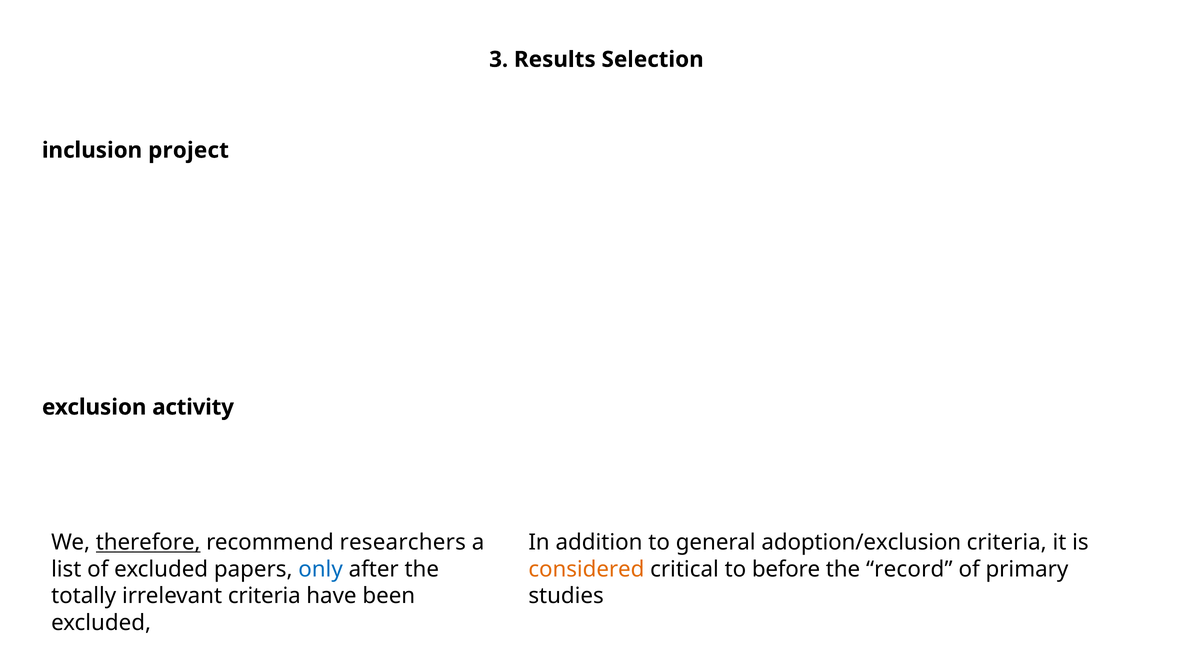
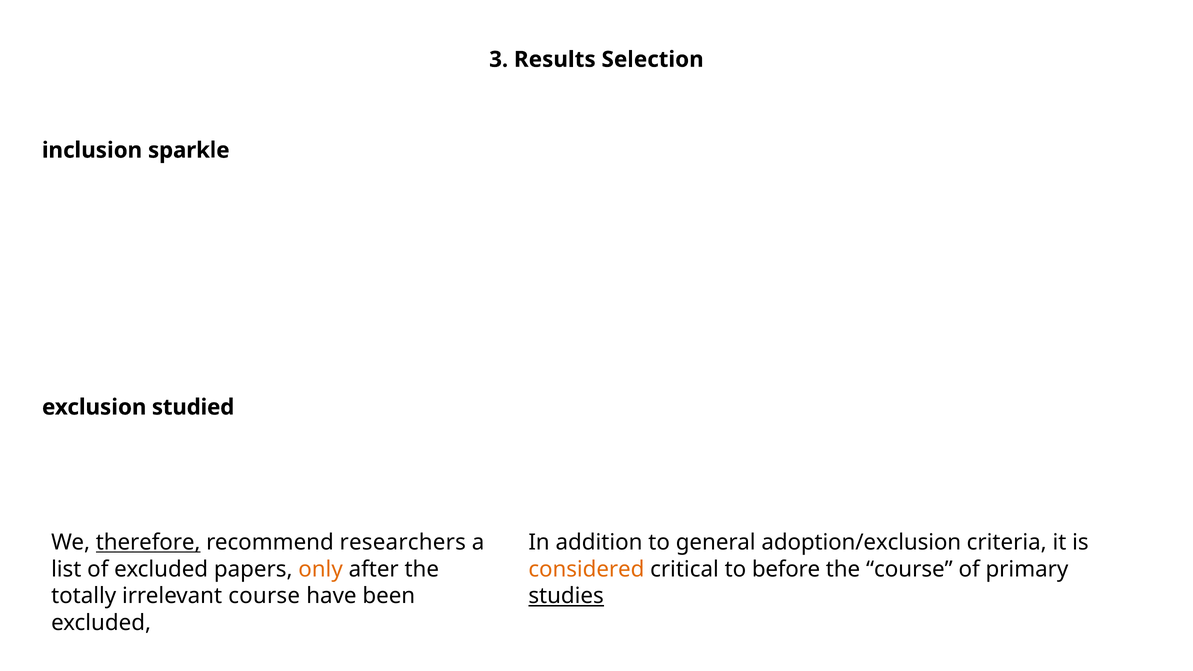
project: project -> sparkle (189, 150)
activity: activity -> studied (193, 407)
only colour: blue -> orange (321, 569)
the record: record -> course (909, 569)
irrelevant criteria: criteria -> course (264, 596)
studies underline: none -> present (566, 596)
